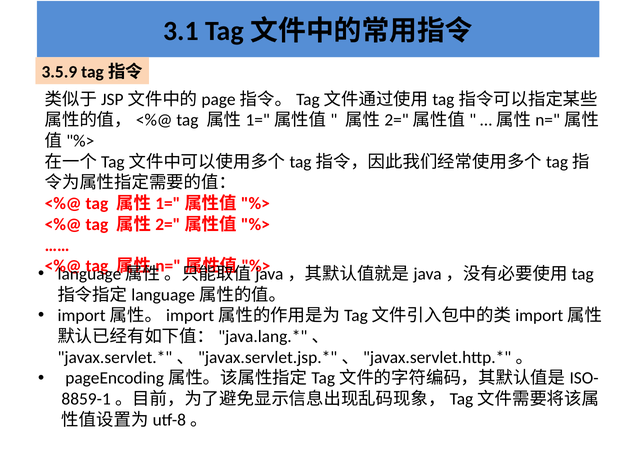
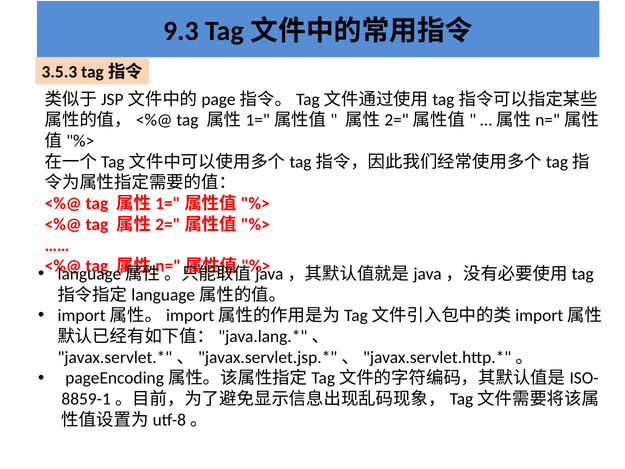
3.1: 3.1 -> 9.3 (181, 31)
3.5.9: 3.5.9 -> 3.5.3 (59, 72)
